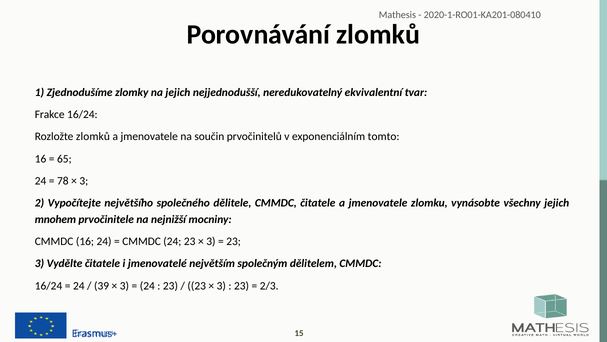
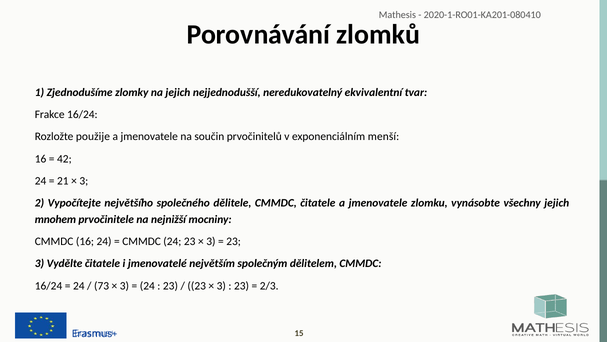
Rozložte zlomků: zlomků -> použije (93, 136)
tomto: tomto -> menší (384, 136)
65: 65 -> 42 (64, 159)
78: 78 -> 21 (63, 181)
39: 39 -> 73 (102, 285)
